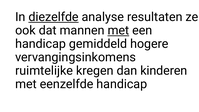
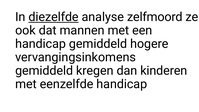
resultaten: resultaten -> zelfmoord (155, 17)
met underline: present -> none (118, 30)
ruimtelijke: ruimtelijke -> gemiddeld (44, 71)
